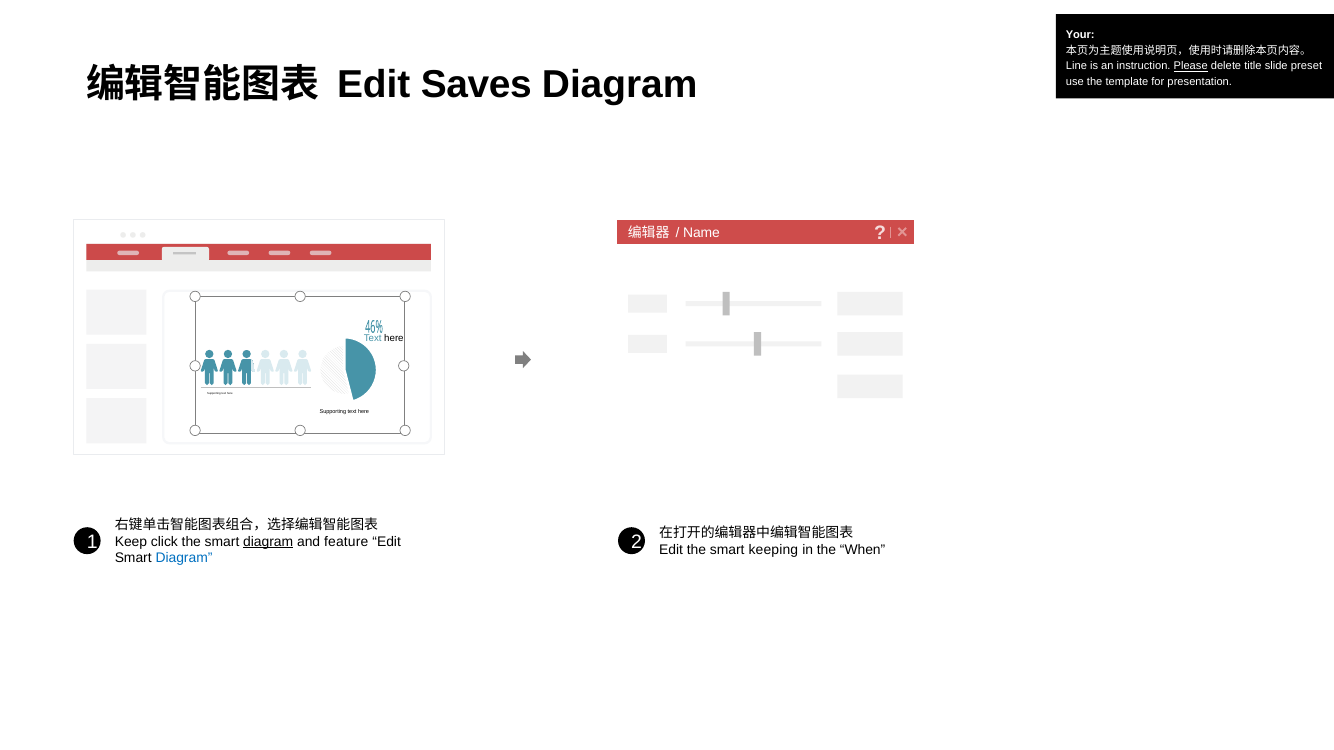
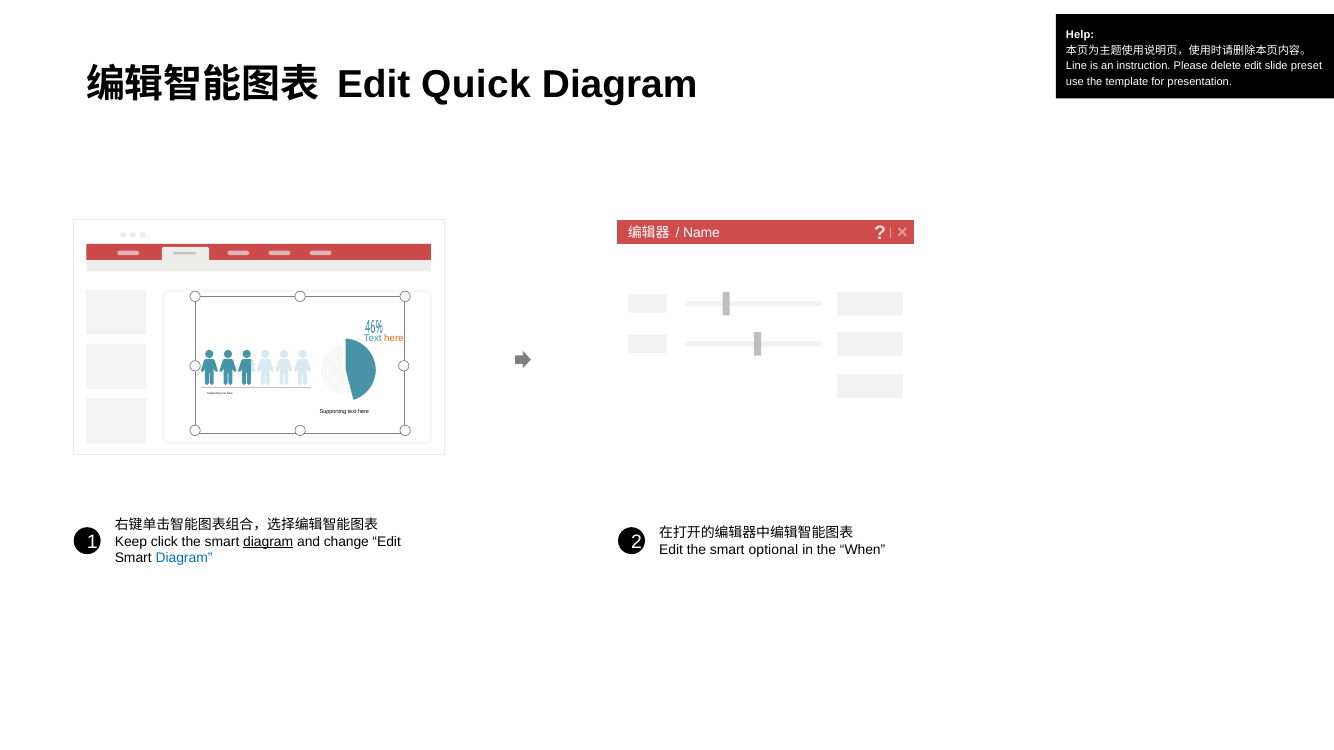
Your: Your -> Help (1080, 34)
Please underline: present -> none (1191, 66)
delete title: title -> edit (1253, 66)
Saves: Saves -> Quick (476, 85)
here colour: black -> orange (394, 339)
feature: feature -> change (346, 542)
keeping: keeping -> optional (773, 550)
